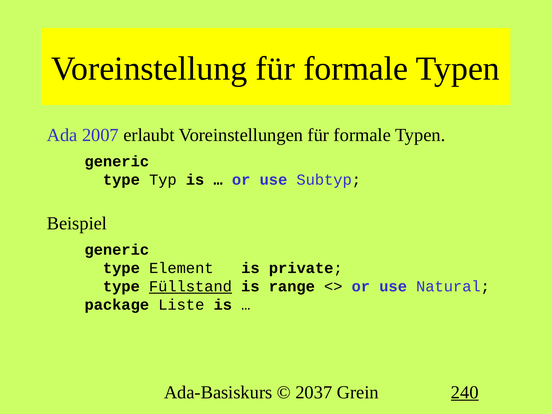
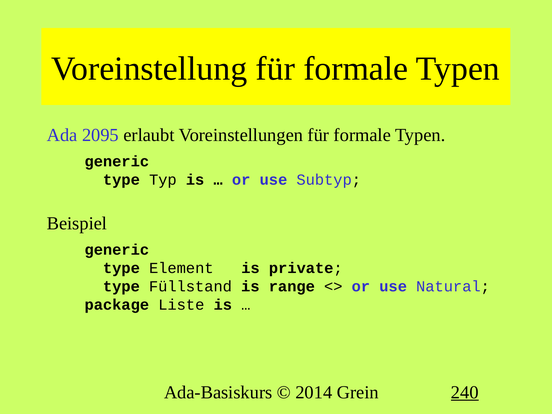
2007: 2007 -> 2095 (100, 135)
Füllstand underline: present -> none (190, 287)
2037: 2037 -> 2014 (314, 392)
